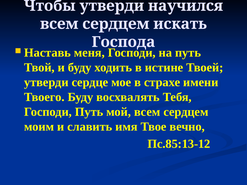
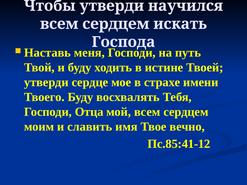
Господи Путь: Путь -> Отца (89, 112)
Пс.85:13-12: Пс.85:13-12 -> Пс.85:41-12 (179, 144)
